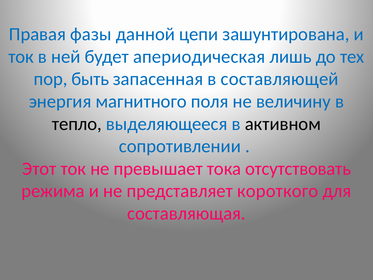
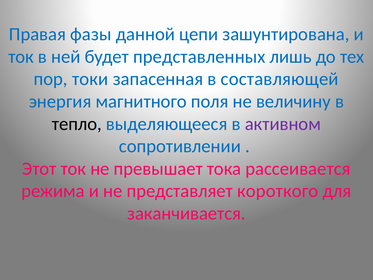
апериодическая: апериодическая -> представленных (199, 57)
быть: быть -> токи (90, 79)
активном colour: black -> purple (283, 124)
отсутствовать: отсутствовать -> рассеивается (298, 169)
составляющая: составляющая -> заканчивается (186, 213)
